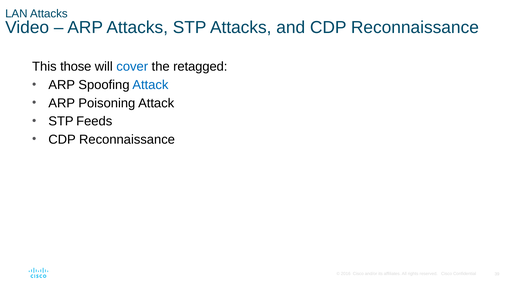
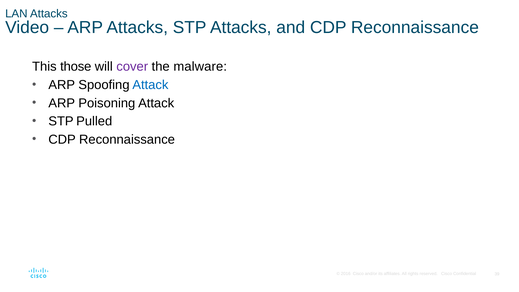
cover colour: blue -> purple (132, 67)
retagged: retagged -> malware (200, 67)
Feeds: Feeds -> Pulled (94, 121)
